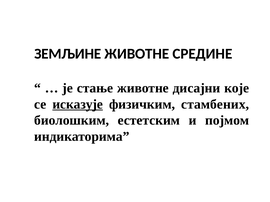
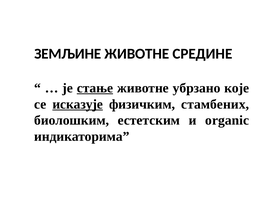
стање underline: none -> present (95, 88)
дисајни: дисајни -> убрзано (197, 88)
појмом: појмом -> organic (227, 121)
